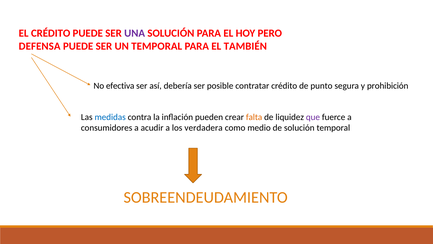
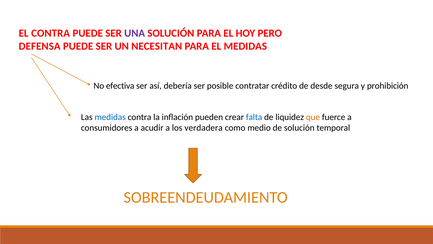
EL CRÉDITO: CRÉDITO -> CONTRA (51, 33)
UN TEMPORAL: TEMPORAL -> NECESITAN (157, 46)
EL TAMBIÉN: TAMBIÉN -> MEDIDAS (245, 46)
punto: punto -> desde (321, 86)
falta colour: orange -> blue (254, 117)
que colour: purple -> orange (313, 117)
